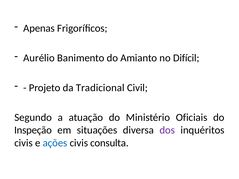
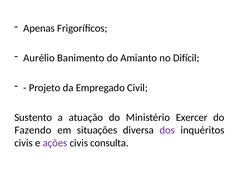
Tradicional: Tradicional -> Empregado (100, 88)
Segundo: Segundo -> Sustento (33, 118)
Oficiais: Oficiais -> Exercer (192, 118)
Inspeção: Inspeção -> Fazendo (33, 130)
ações colour: blue -> purple (55, 143)
